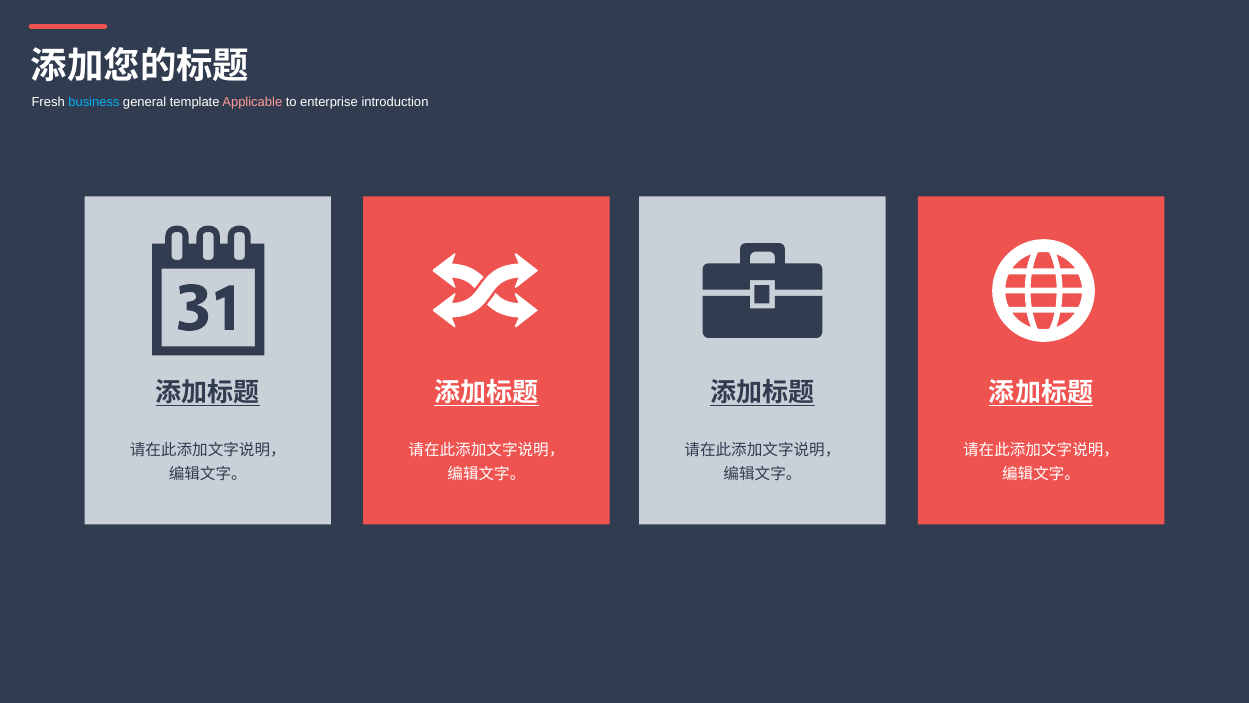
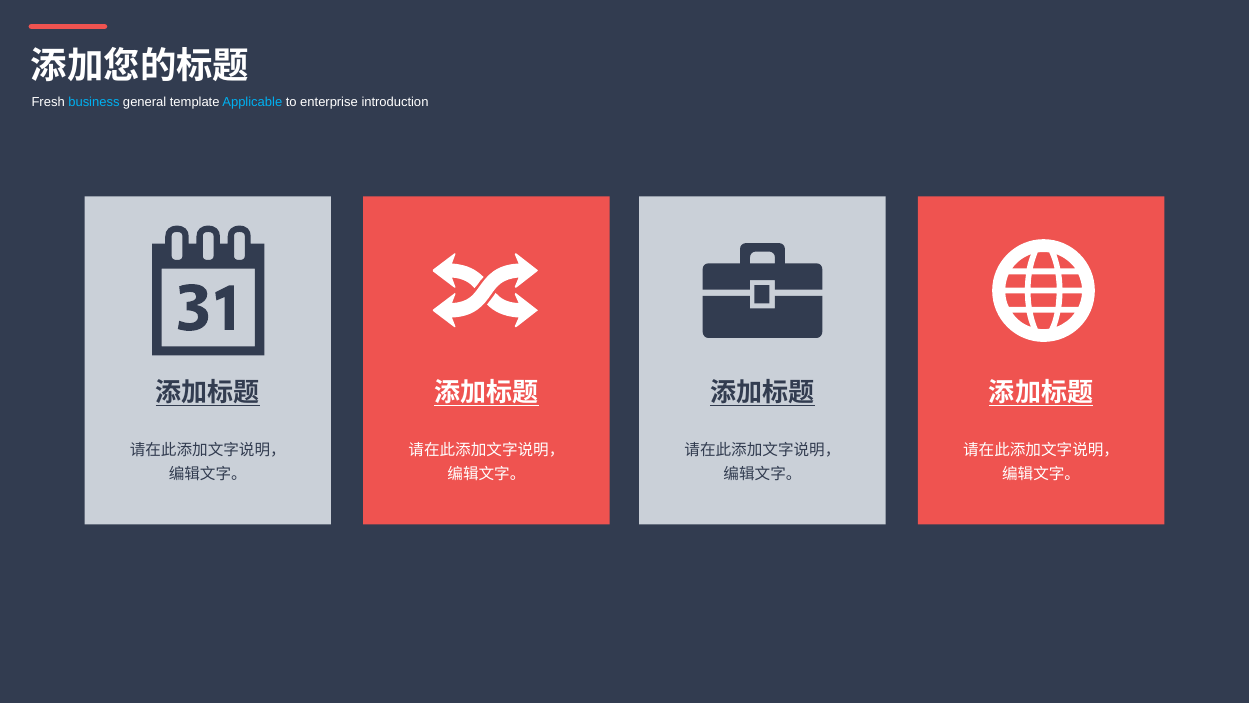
Applicable colour: pink -> light blue (252, 102)
